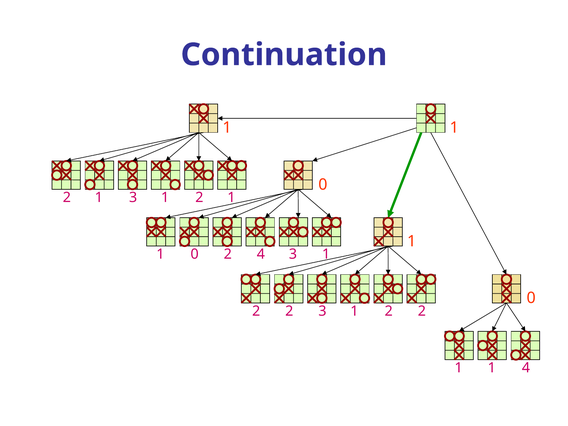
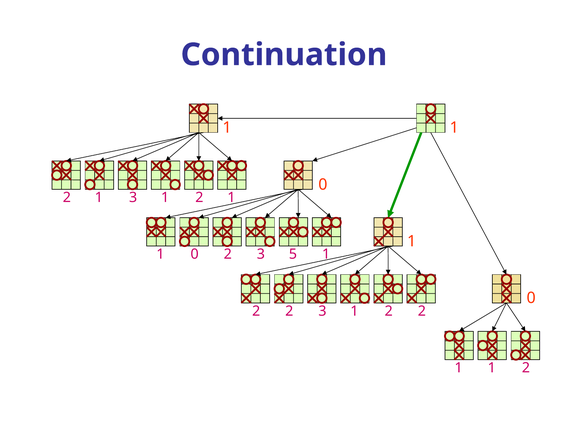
0 2 4: 4 -> 3 (261, 254)
3: 3 -> 5 (293, 254)
4: 4 -> 2 (526, 368)
